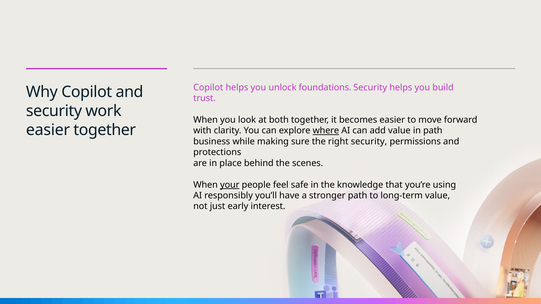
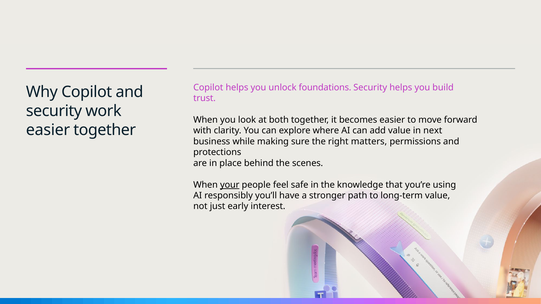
where underline: present -> none (326, 131)
in path: path -> next (433, 131)
right security: security -> matters (369, 142)
